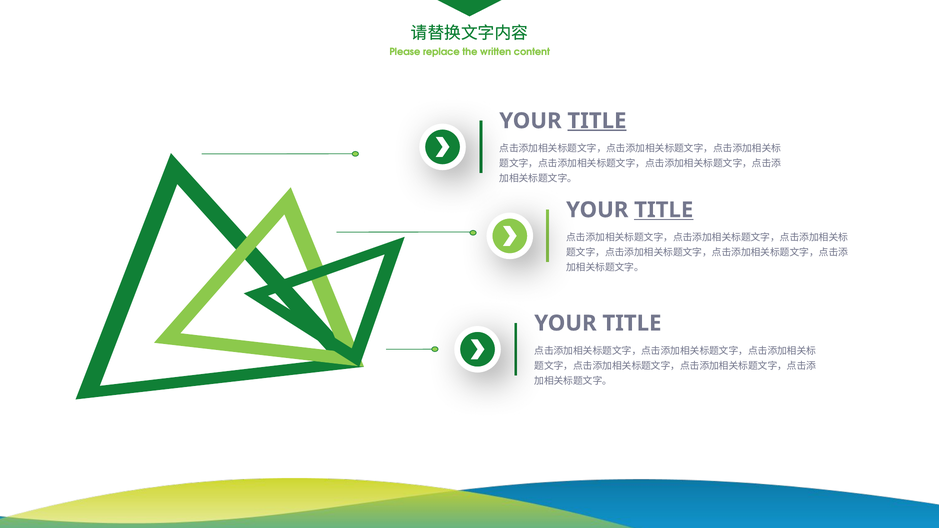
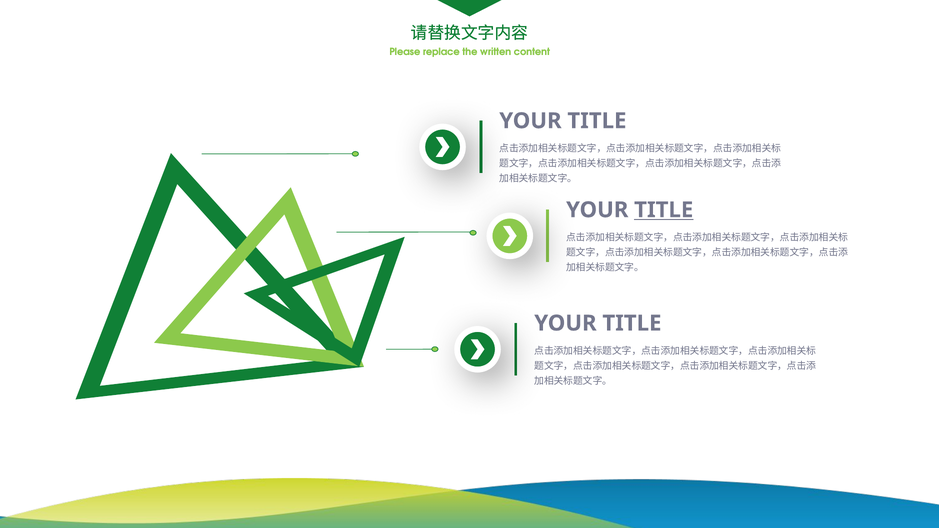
TITLE underline: present -> none (597, 121)
